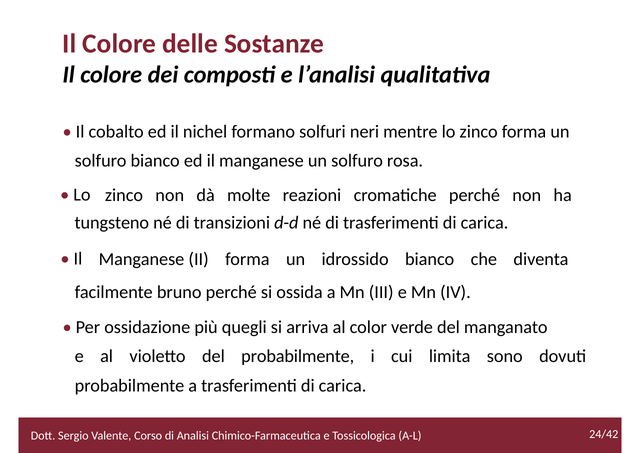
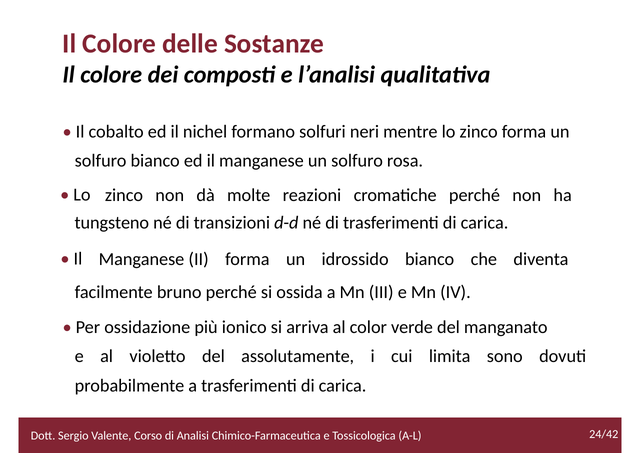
quegli: quegli -> ionico (244, 327)
del probabilmente: probabilmente -> assolutamente (298, 356)
